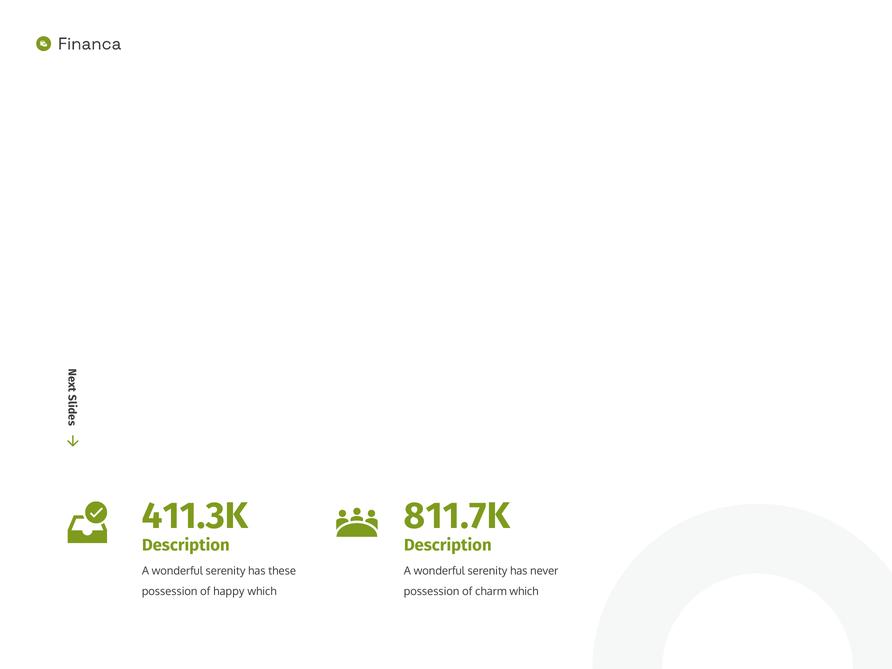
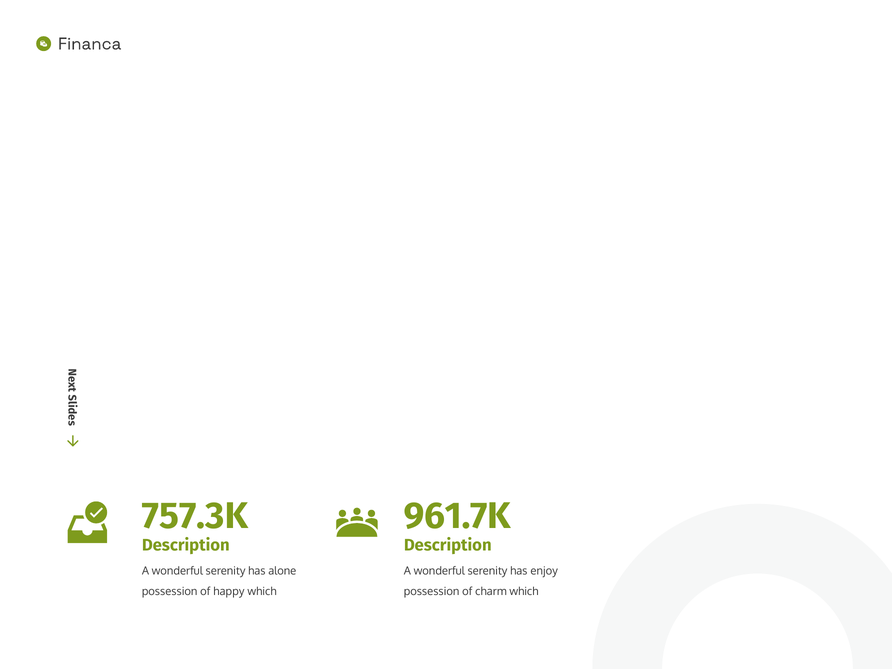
411.3K: 411.3K -> 757.3K (195, 516)
811.7K: 811.7K -> 961.7K (457, 516)
these: these -> alone (282, 571)
never: never -> enjoy (544, 571)
